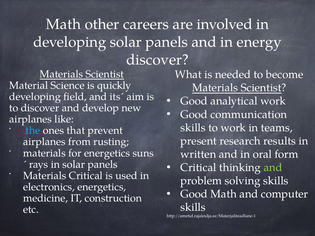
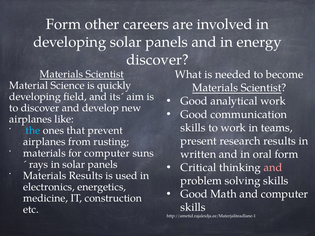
Math: Math -> Form (63, 24)
for energetics: energetics -> computer (107, 153)
and colour: light green -> pink (273, 168)
Materials Critical: Critical -> Results (86, 176)
